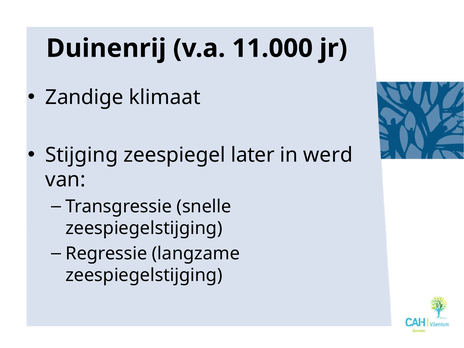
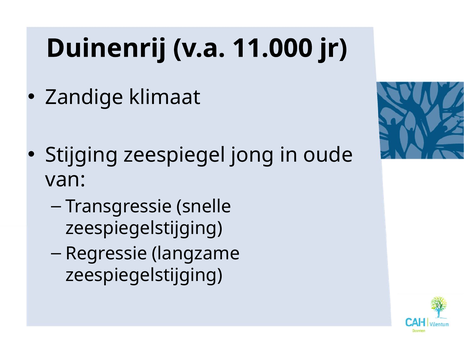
later: later -> jong (253, 155)
werd: werd -> oude (328, 155)
